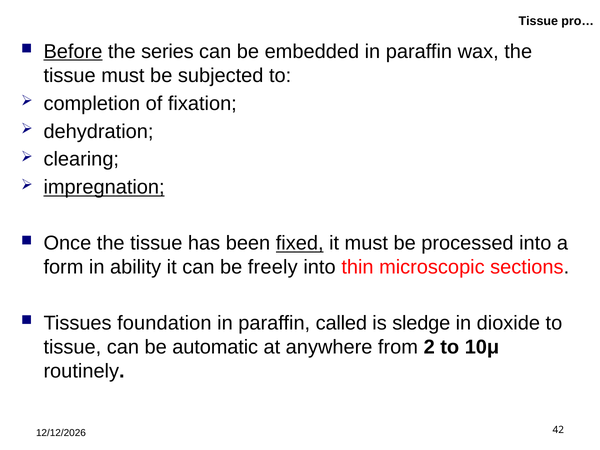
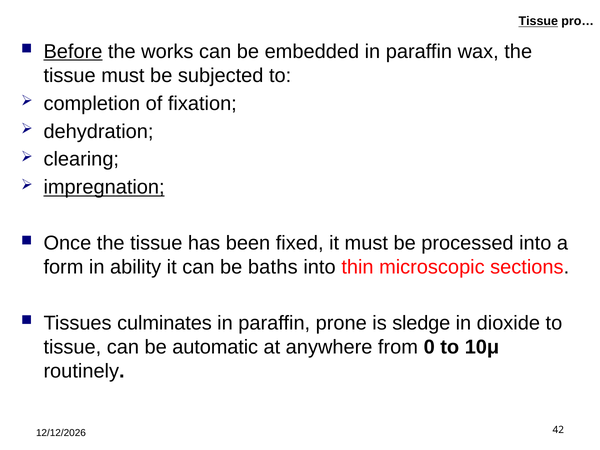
Tissue underline: none -> present (538, 21)
series: series -> works (167, 51)
fixed underline: present -> none (300, 243)
freely: freely -> baths (273, 267)
foundation: foundation -> culminates (164, 323)
called: called -> prone (341, 323)
2: 2 -> 0 (429, 347)
